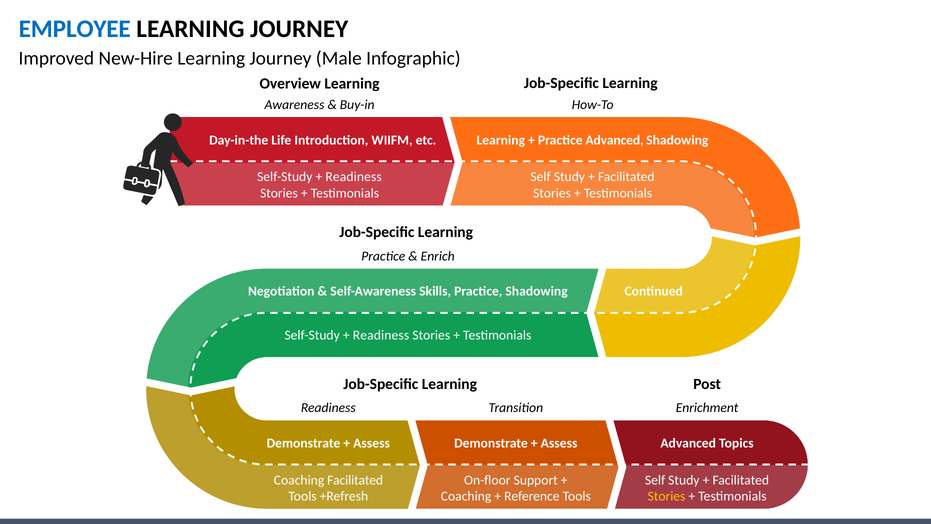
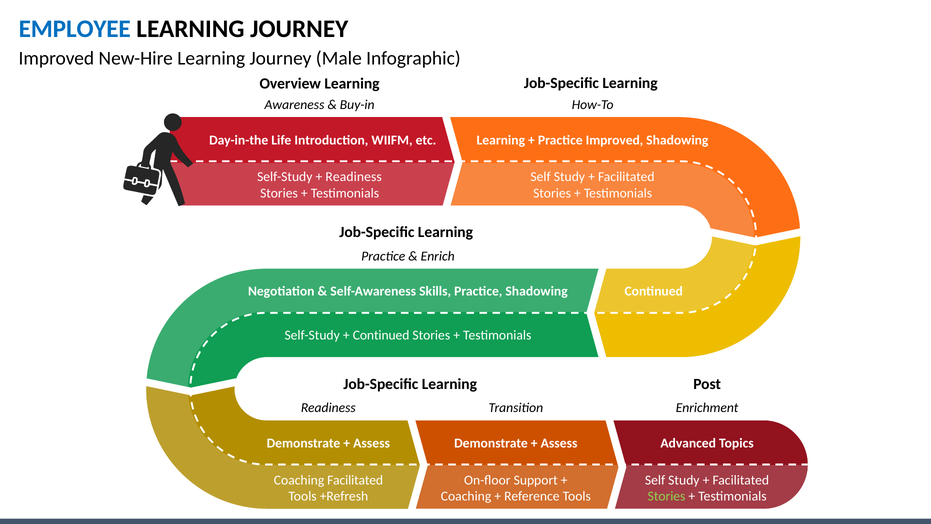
Practice Advanced: Advanced -> Improved (614, 140)
Readiness: Readiness -> Continued (381, 335)
Stories colour: yellow -> light green (667, 496)
